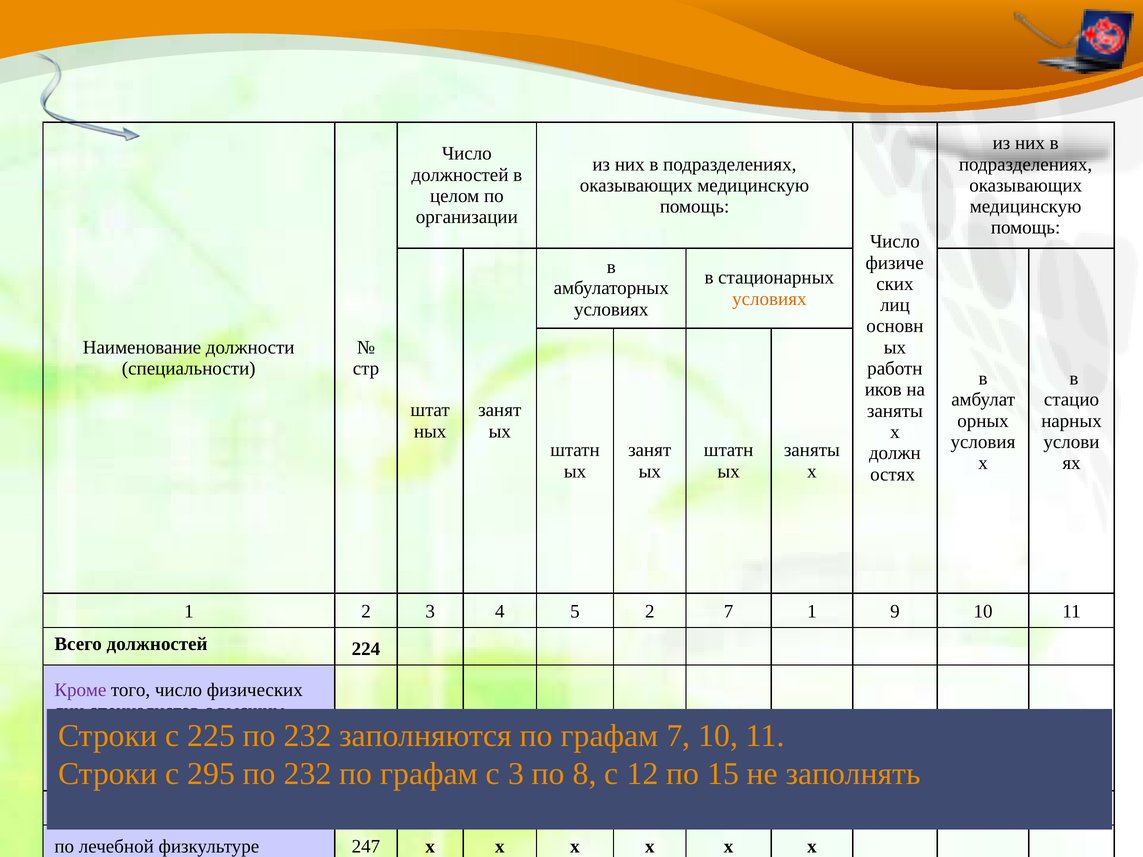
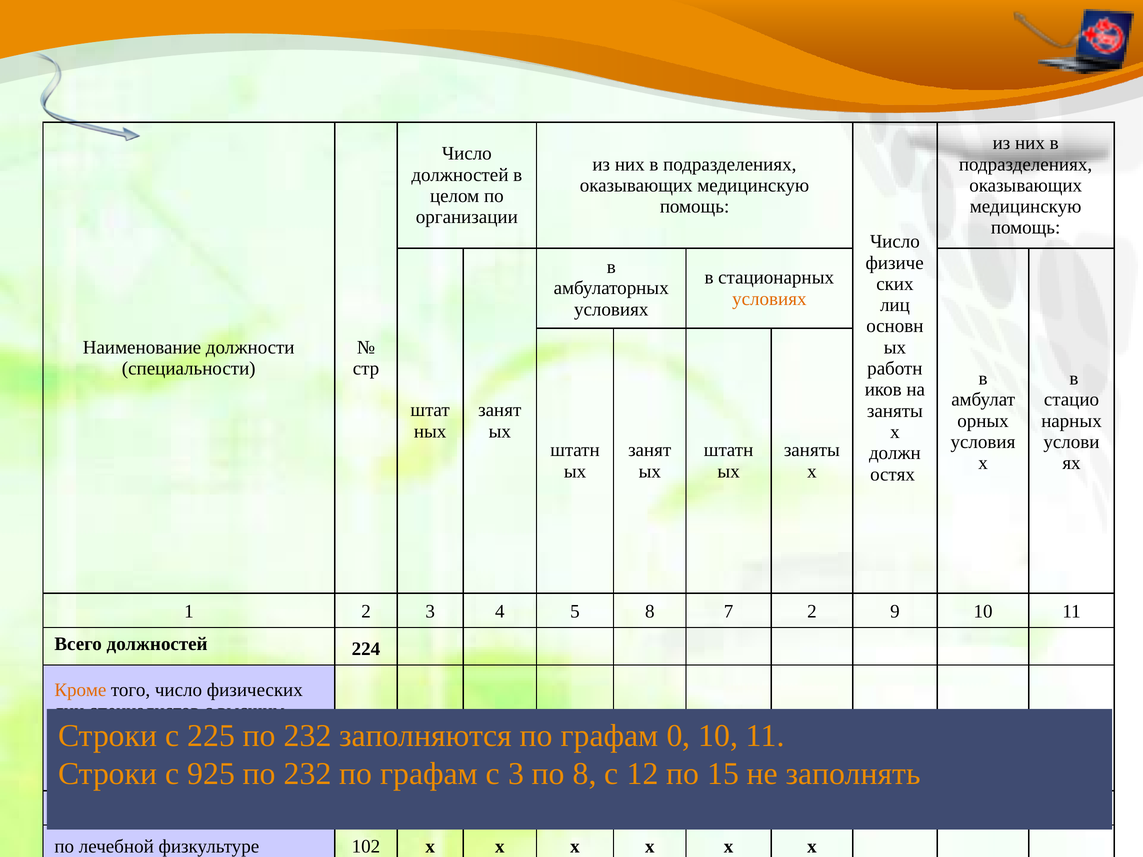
5 2: 2 -> 8 (650, 612)
7 1: 1 -> 2 (812, 612)
Кроме colour: purple -> orange (80, 690)
графам 7: 7 -> 0 (678, 736)
295: 295 -> 925 (211, 774)
247: 247 -> 102 (366, 847)
